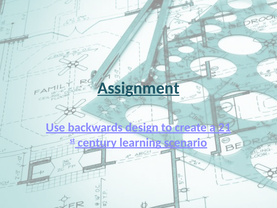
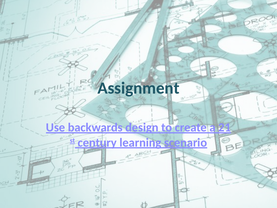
Assignment underline: present -> none (138, 88)
